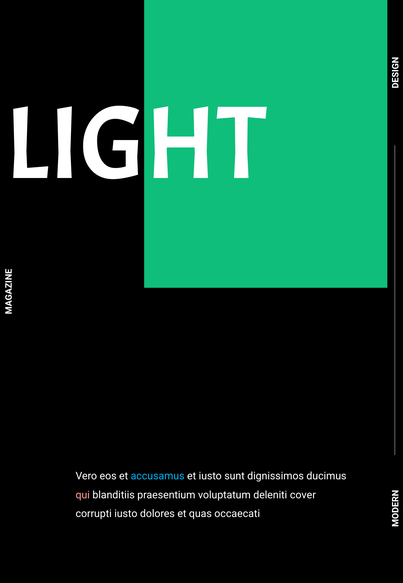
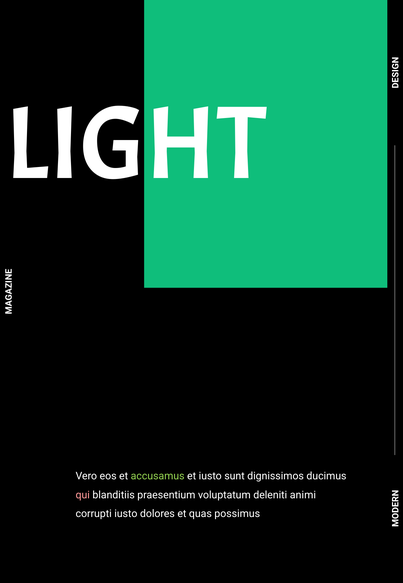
accusamus colour: light blue -> light green (158, 475)
cover: cover -> animi (303, 494)
occaecati: occaecati -> possimus (237, 513)
